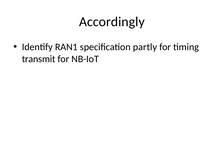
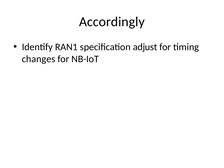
partly: partly -> adjust (145, 47)
transmit: transmit -> changes (39, 59)
